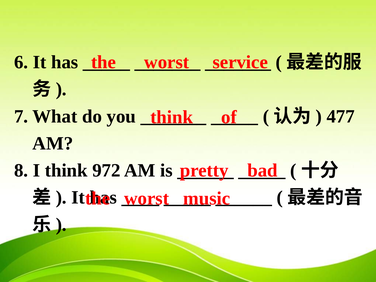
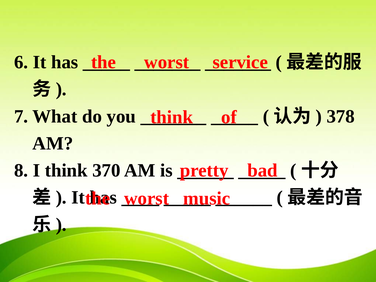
477: 477 -> 378 (341, 116)
972: 972 -> 370 (106, 170)
